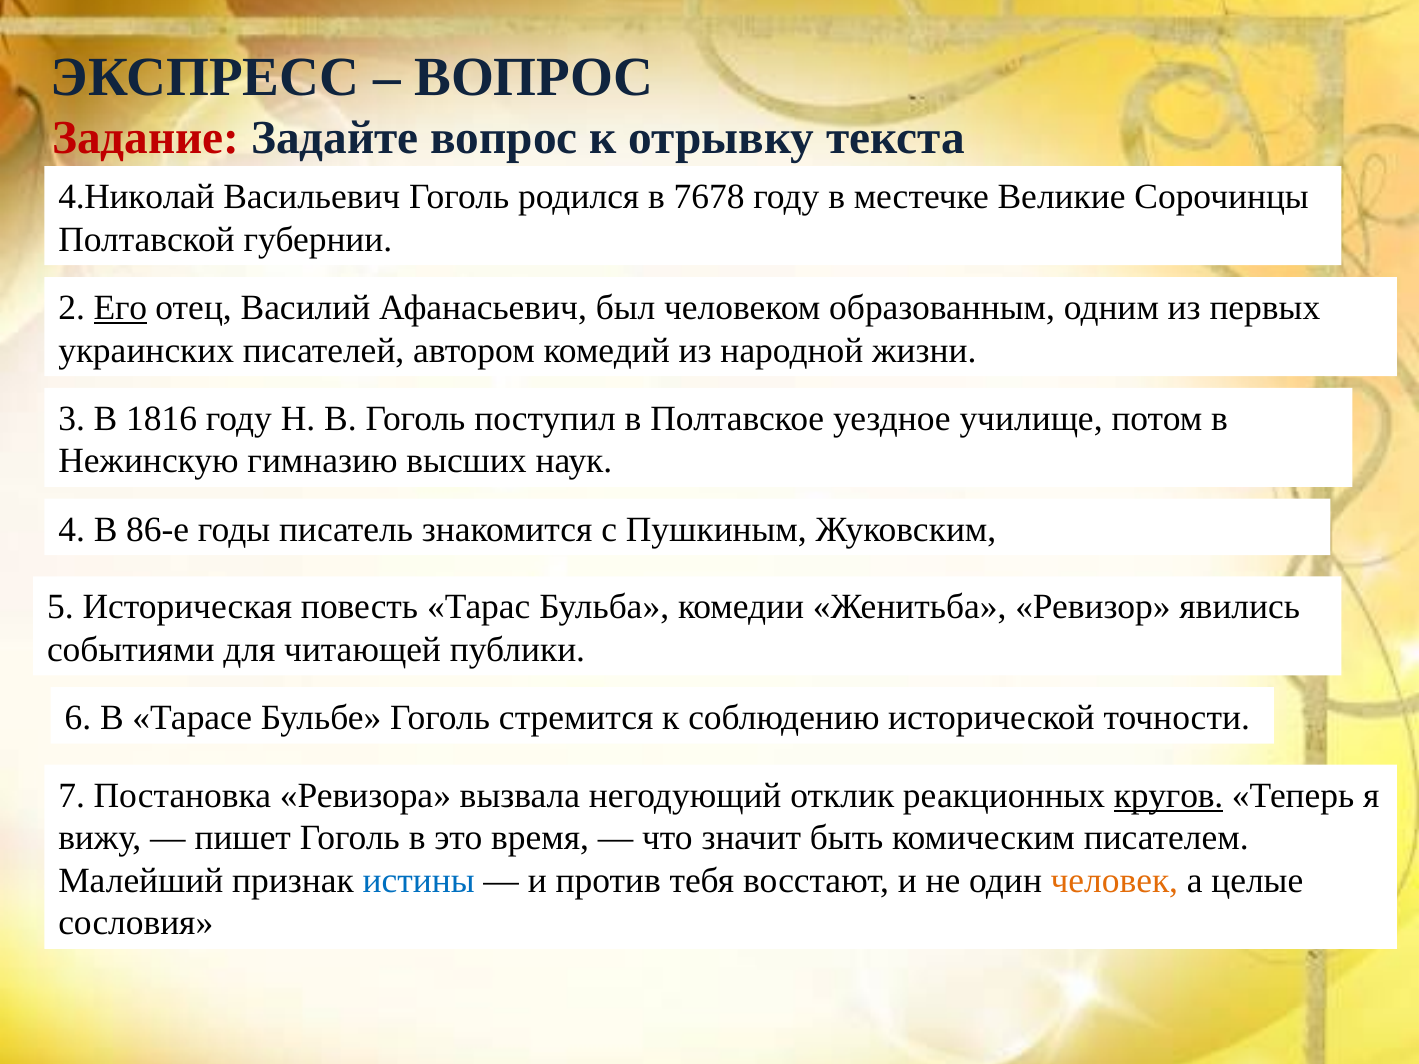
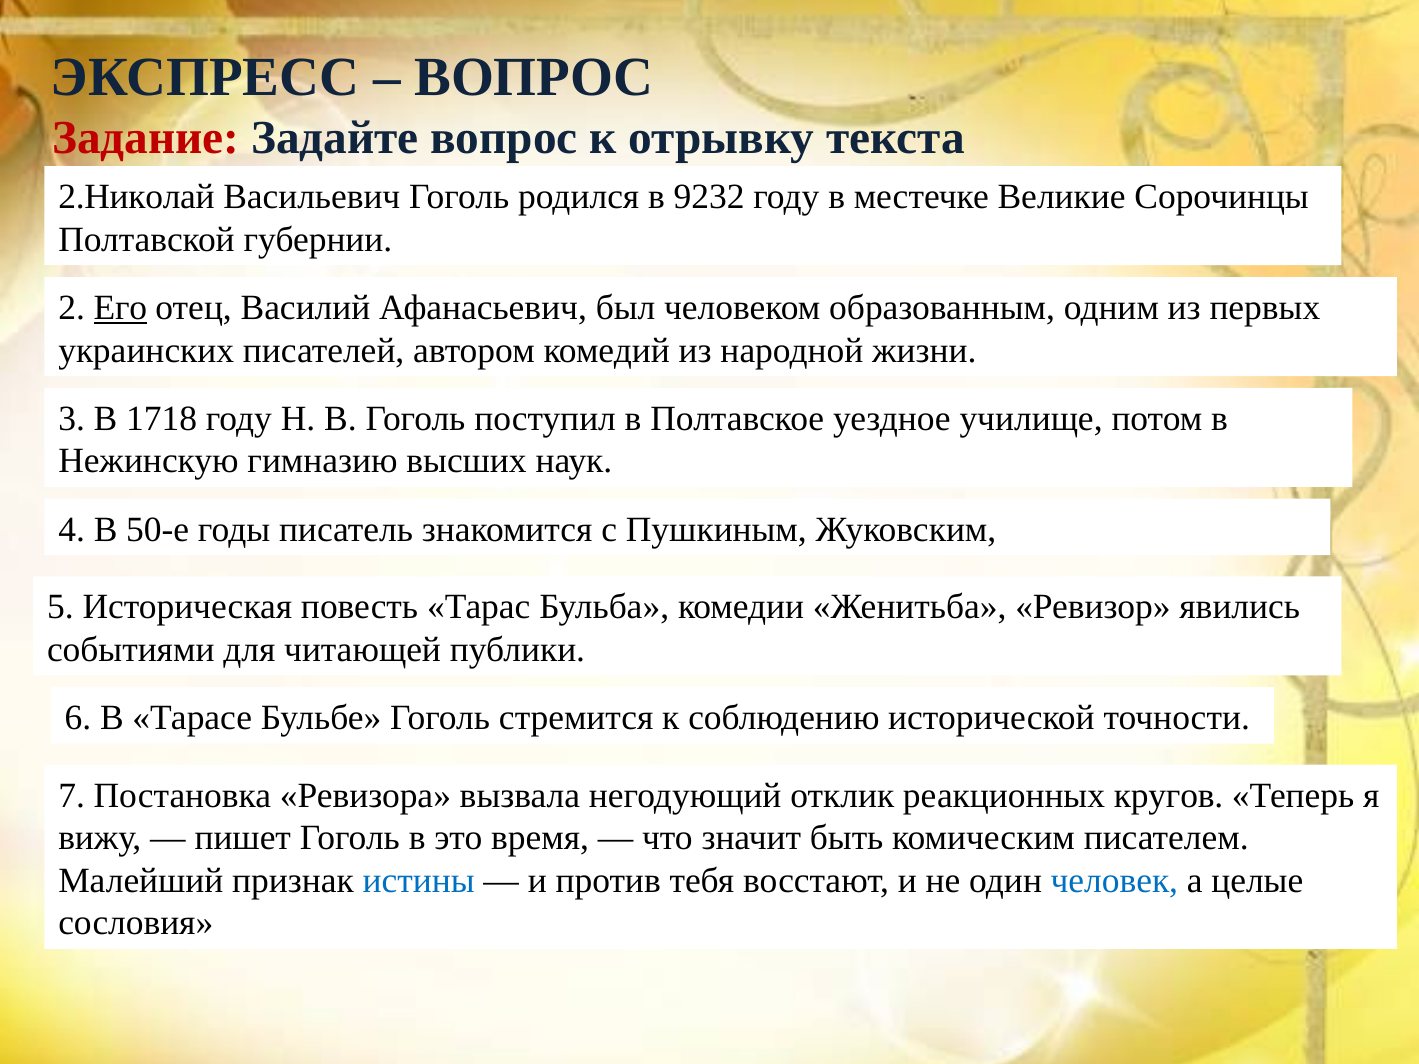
4.Николай: 4.Николай -> 2.Николай (136, 197)
7678: 7678 -> 9232 (709, 197)
1816: 1816 -> 1718 (162, 419)
86-е: 86-е -> 50-е (158, 530)
кругов underline: present -> none (1168, 796)
человек colour: orange -> blue (1114, 881)
